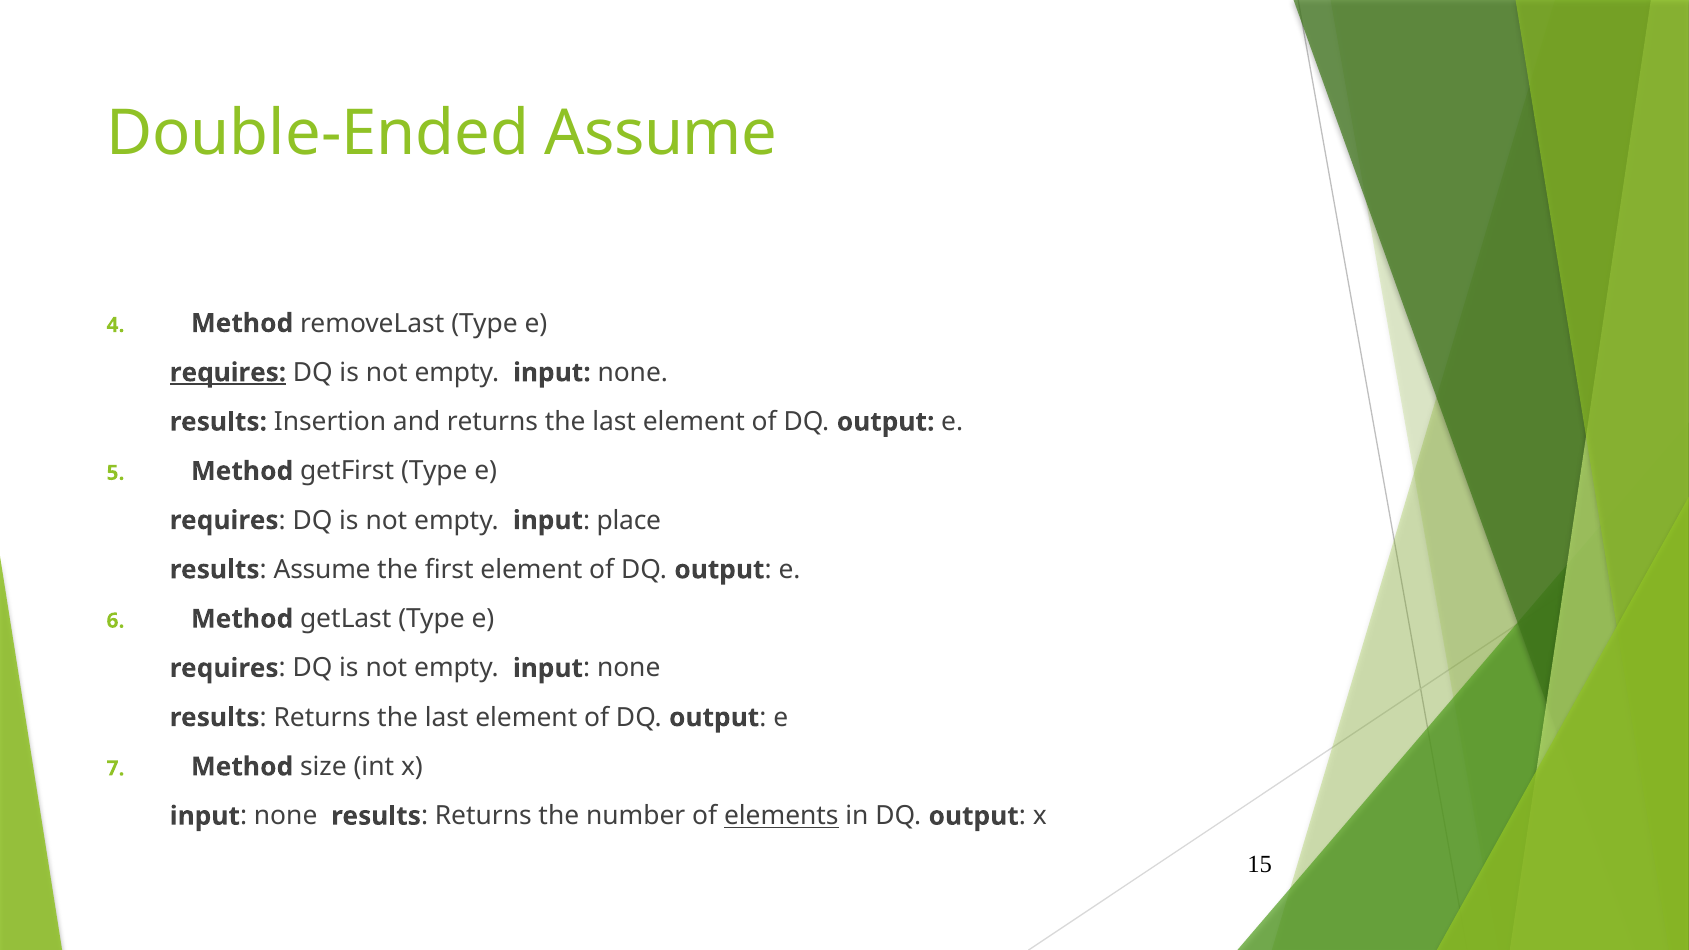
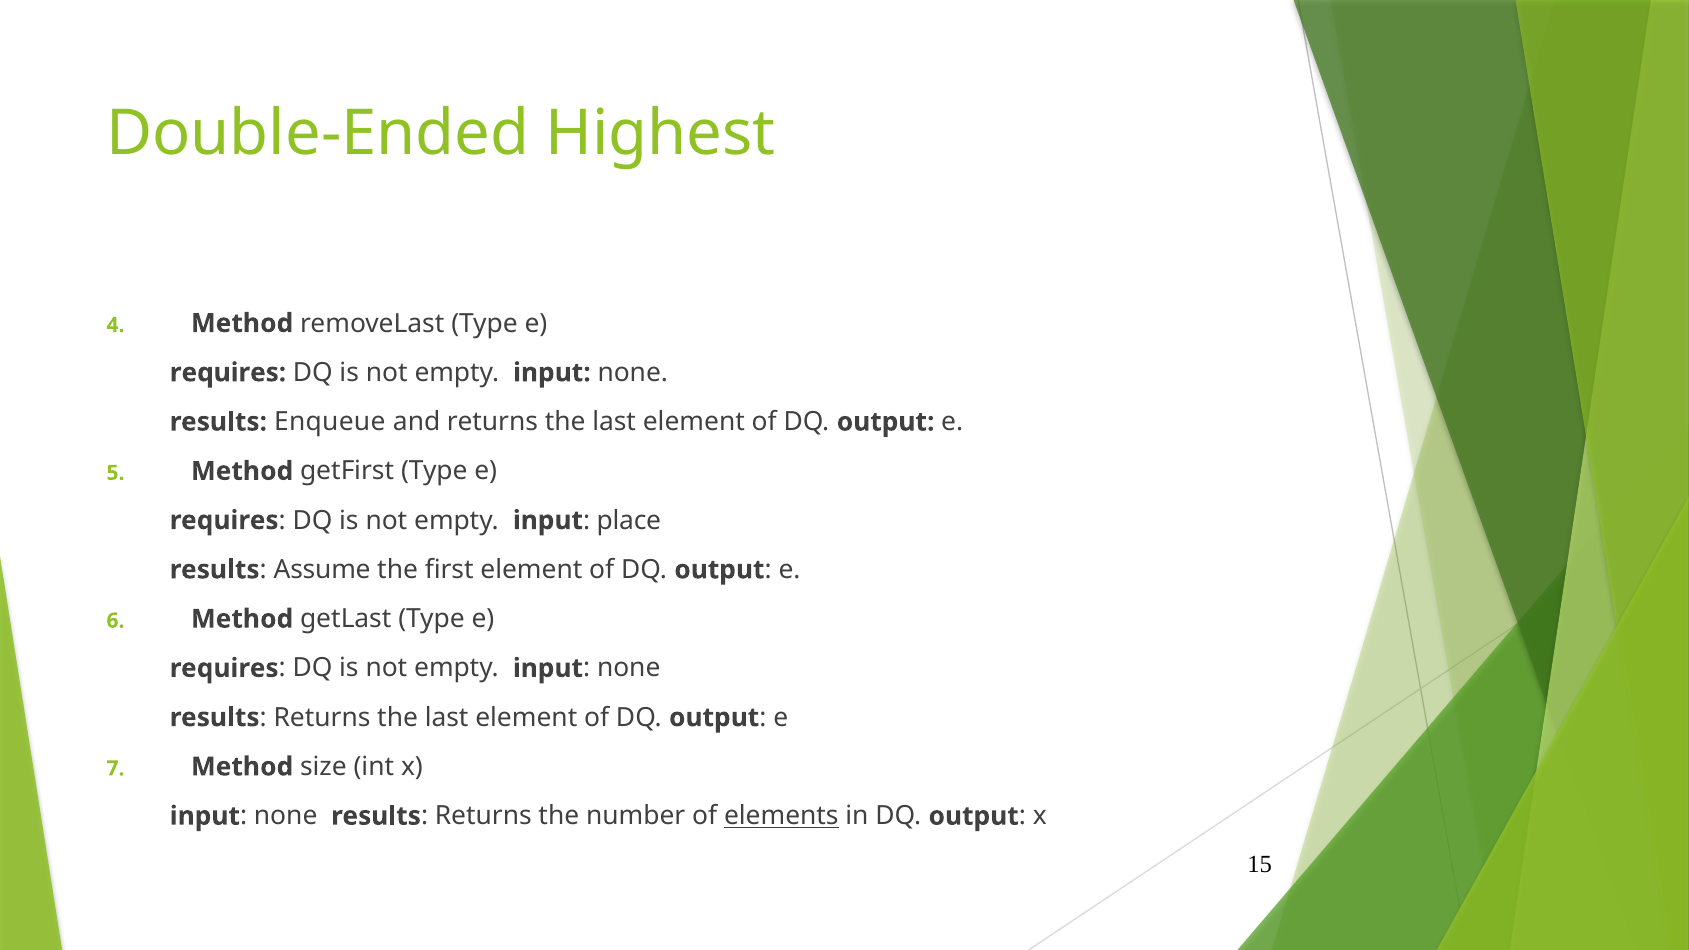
Double-Ended Assume: Assume -> Highest (661, 133)
requires underline: present -> none (228, 373)
Insertion: Insertion -> Enqueue (330, 422)
